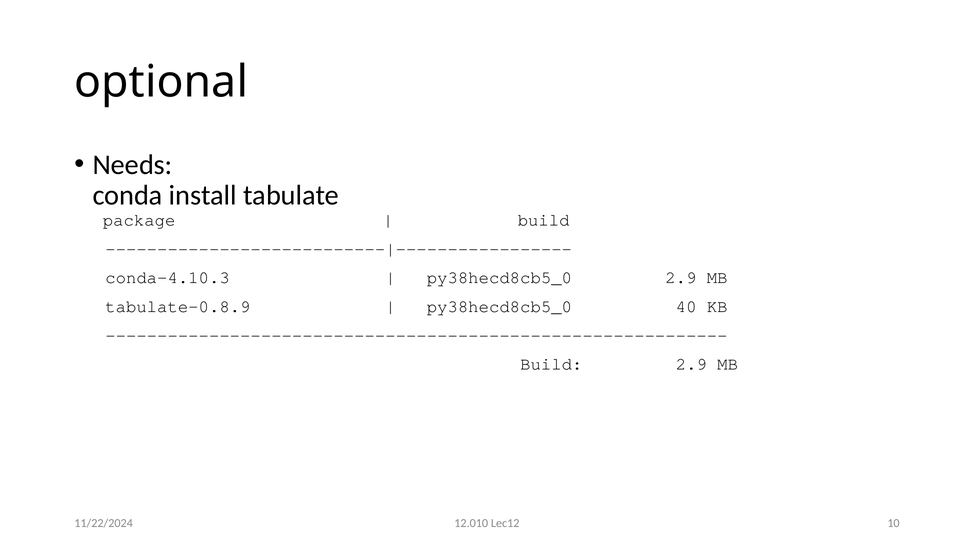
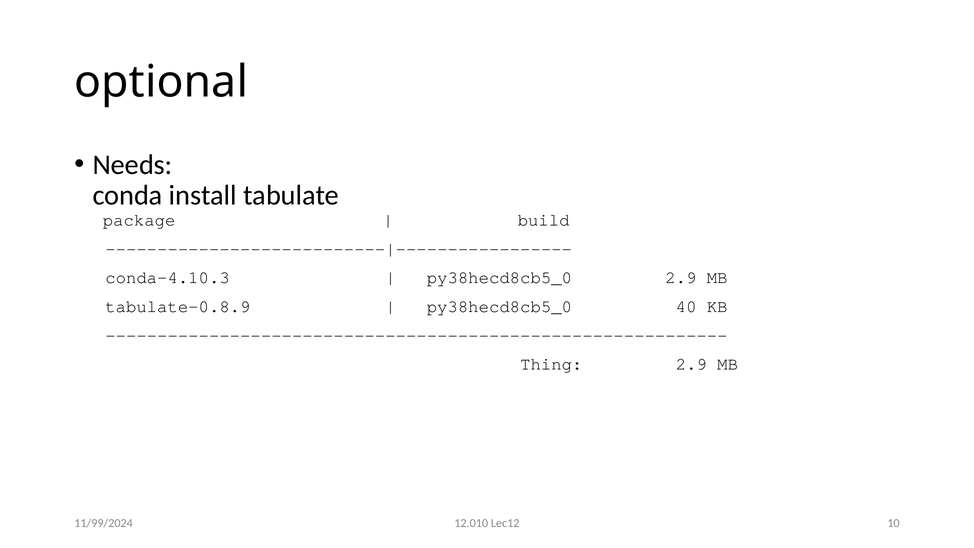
Build: Build -> Thing (551, 364)
11/22/2024: 11/22/2024 -> 11/99/2024 (104, 523)
